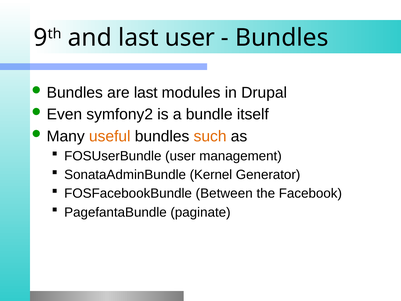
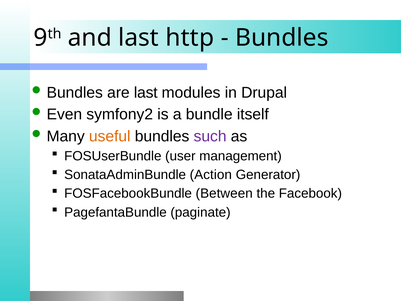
last user: user -> http (190, 38)
such colour: orange -> purple (210, 136)
Kernel: Kernel -> Action (211, 175)
